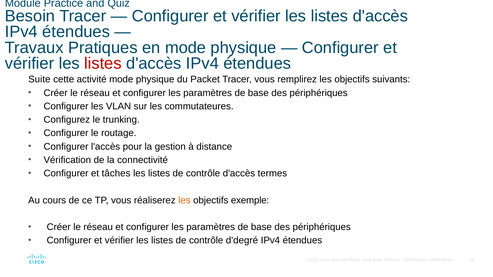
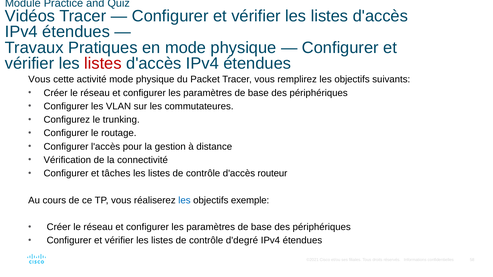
Besoin: Besoin -> Vidéos (30, 16)
Suite: Suite -> Vous (39, 80)
termes: termes -> routeur (272, 174)
les colour: orange -> blue (184, 200)
